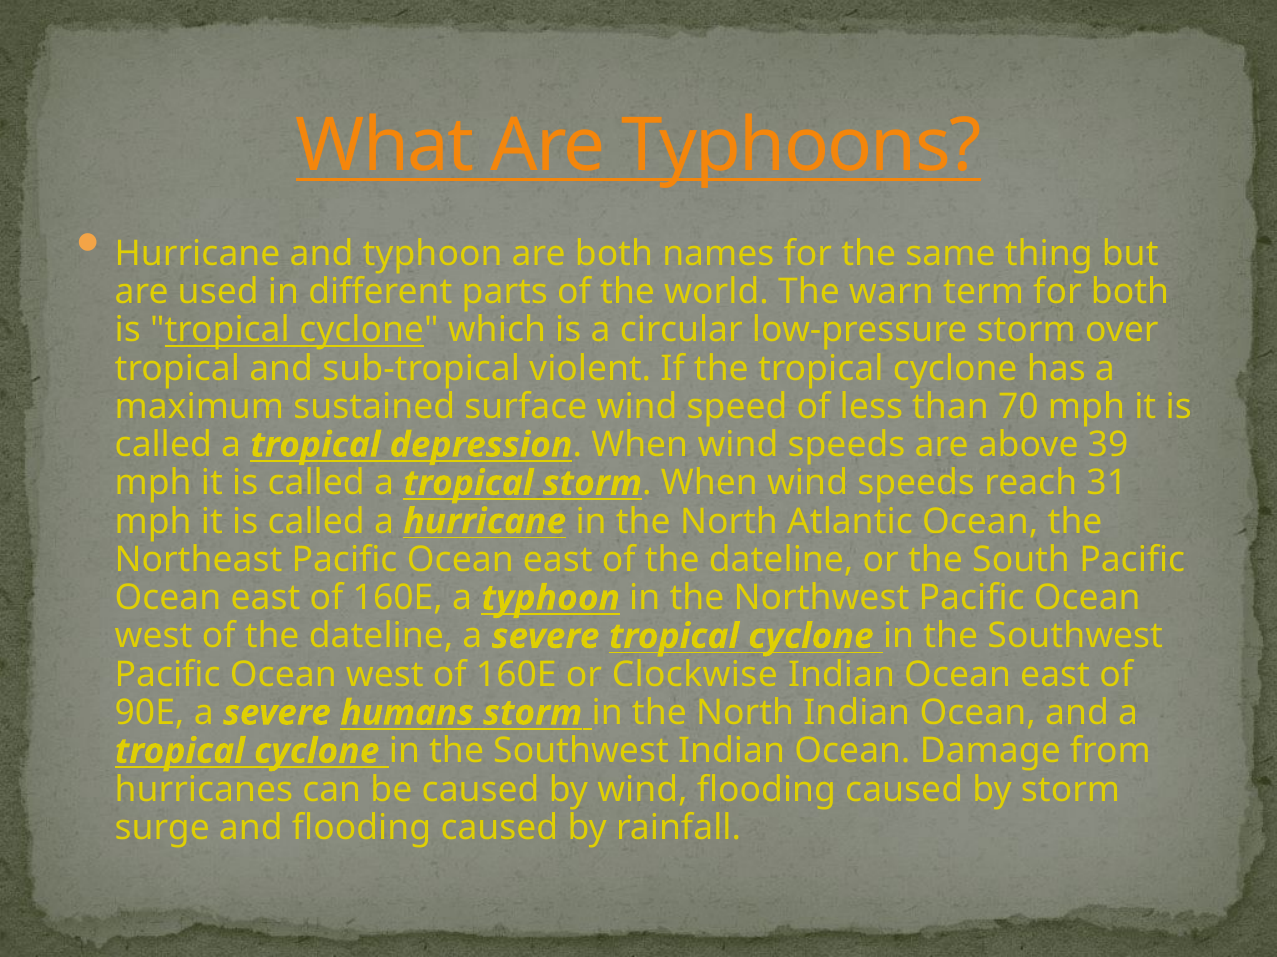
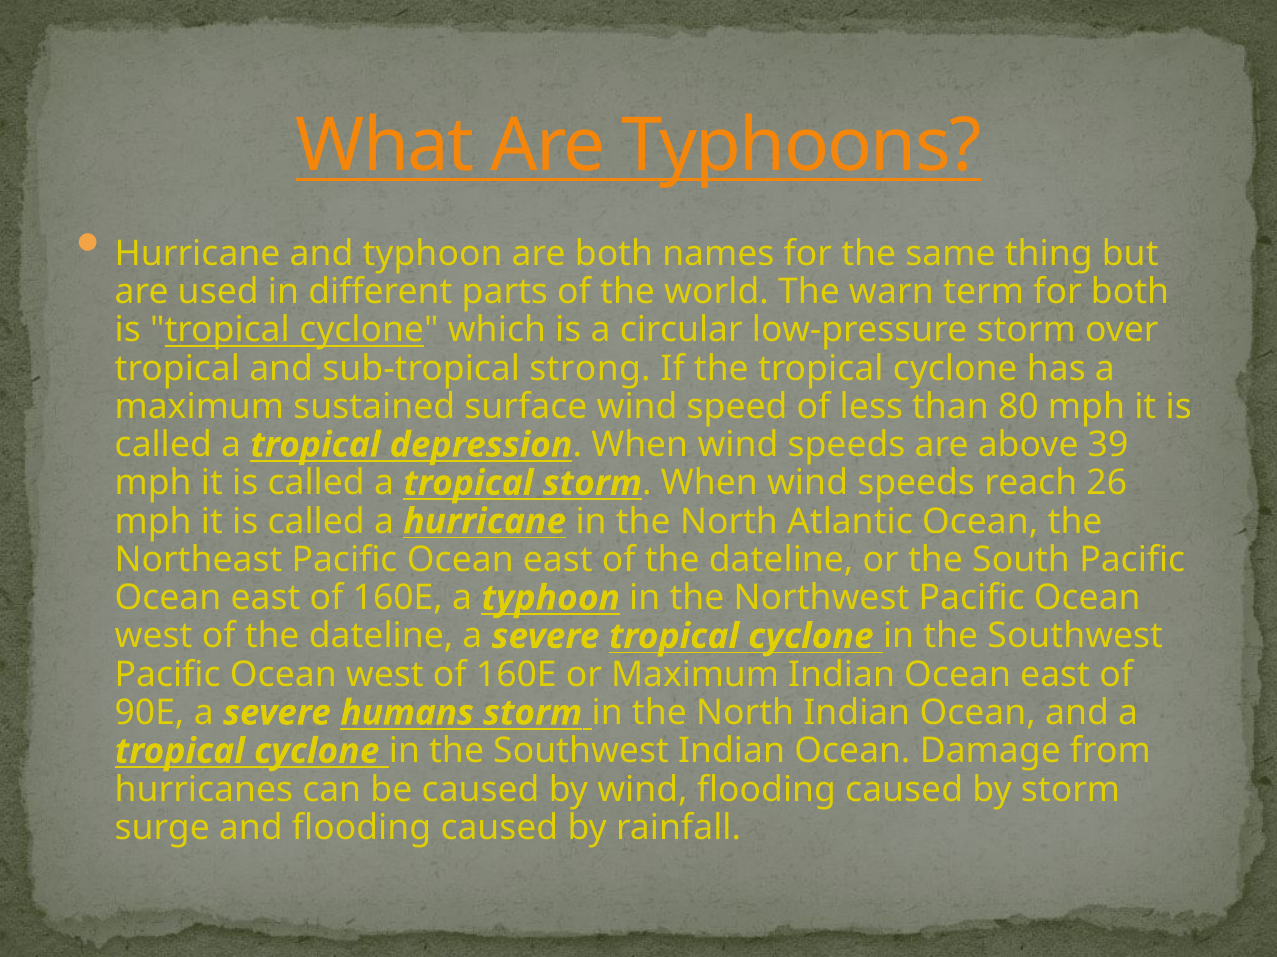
violent: violent -> strong (590, 369)
70: 70 -> 80 (1018, 407)
31: 31 -> 26 (1107, 484)
or Clockwise: Clockwise -> Maximum (695, 675)
